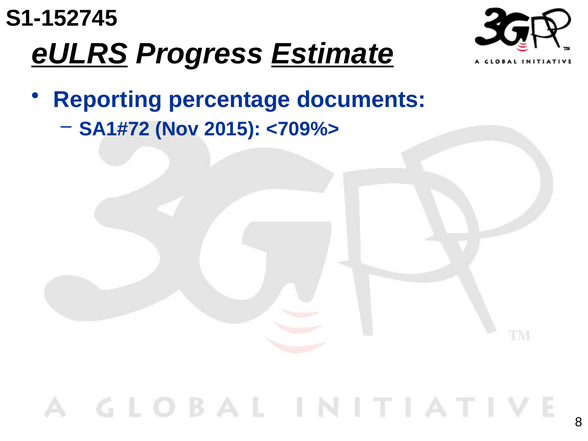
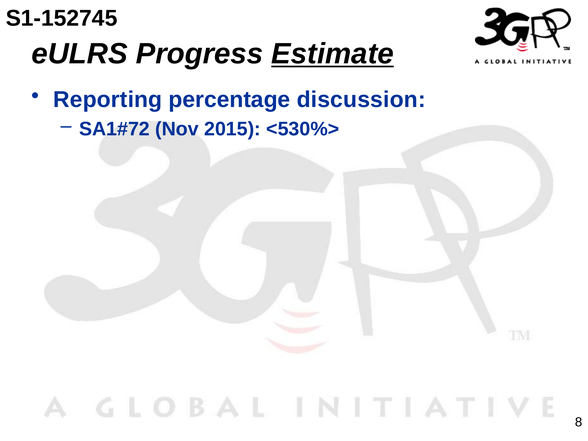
eULRS underline: present -> none (80, 54)
documents: documents -> discussion (361, 100)
<709%>: <709%> -> <530%> (303, 129)
